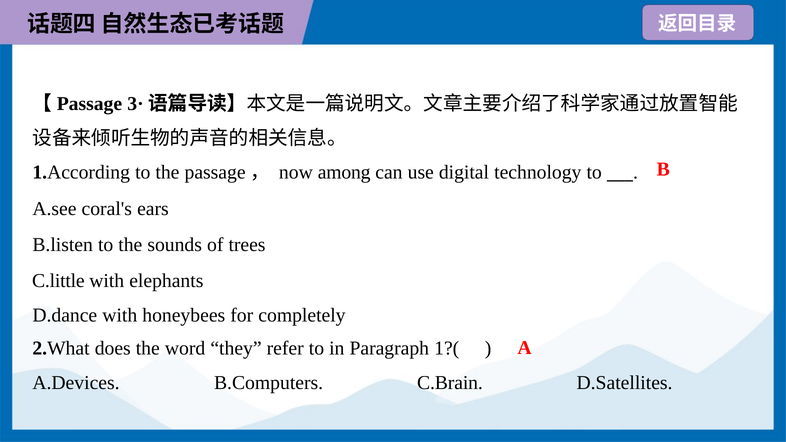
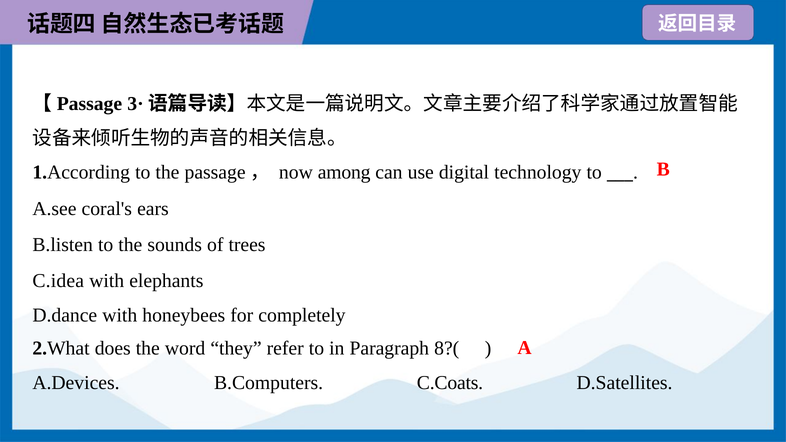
C.little: C.little -> C.idea (58, 281)
1?(: 1?( -> 8?( (447, 348)
C.Brain: C.Brain -> C.Coats (450, 383)
